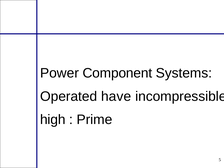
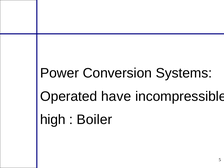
Component: Component -> Conversion (117, 73)
Prime: Prime -> Boiler (94, 120)
